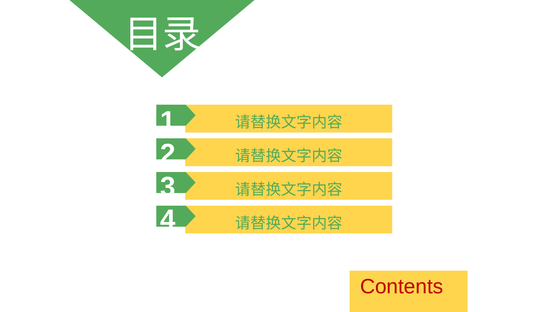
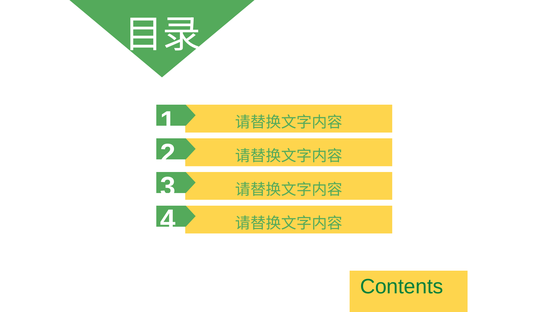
Contents colour: red -> green (402, 287)
